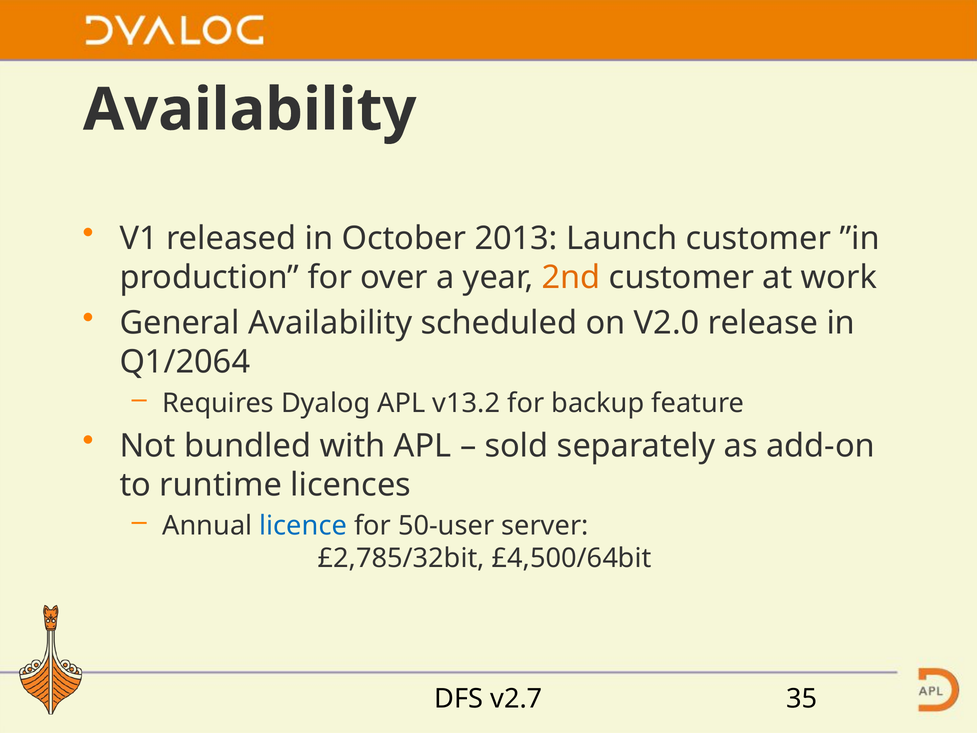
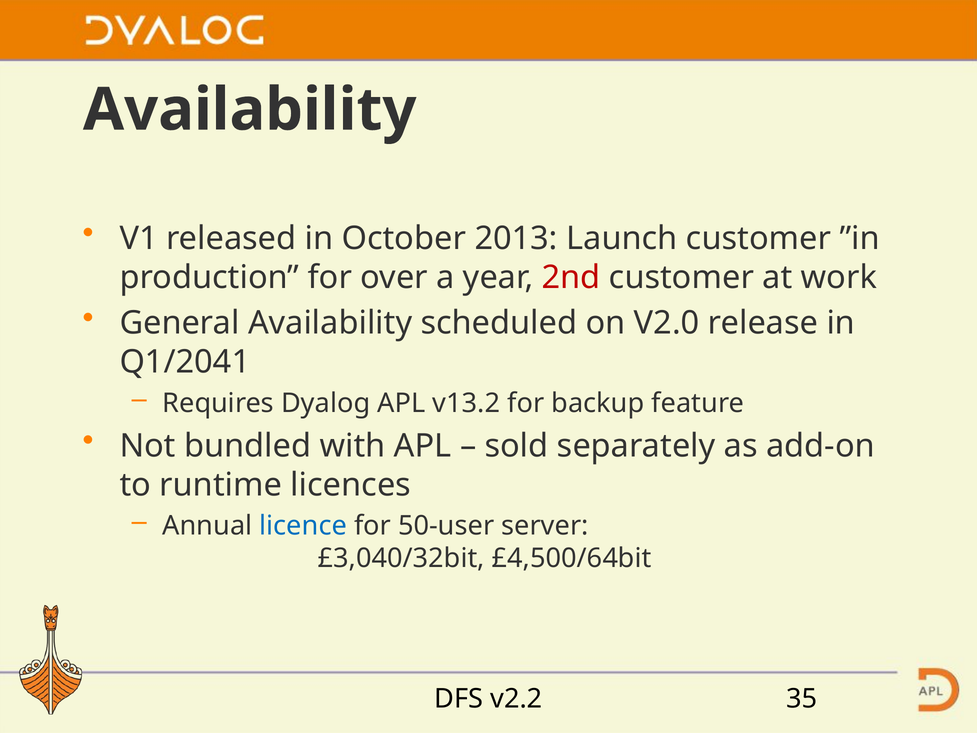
2nd colour: orange -> red (571, 277)
Q1/2064: Q1/2064 -> Q1/2041 (185, 362)
£2,785/32bit: £2,785/32bit -> £3,040/32bit (401, 558)
v2.7: v2.7 -> v2.2 (516, 699)
